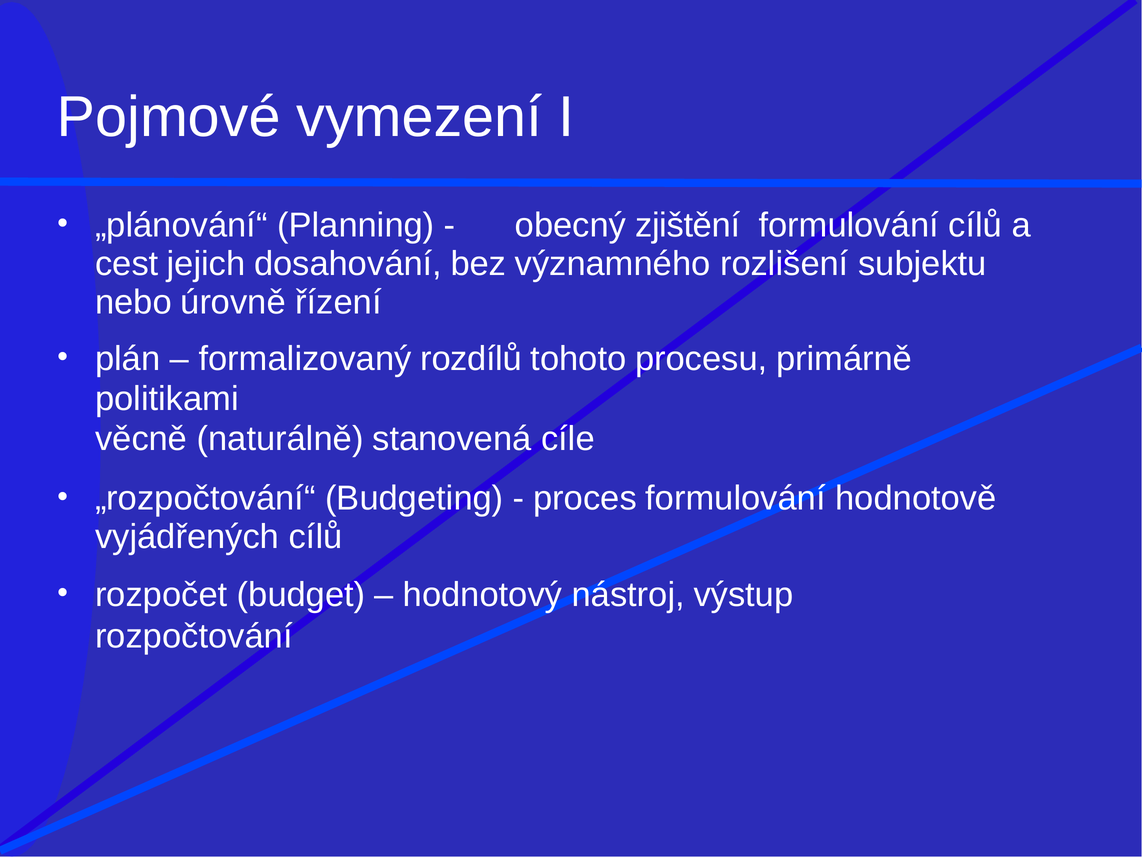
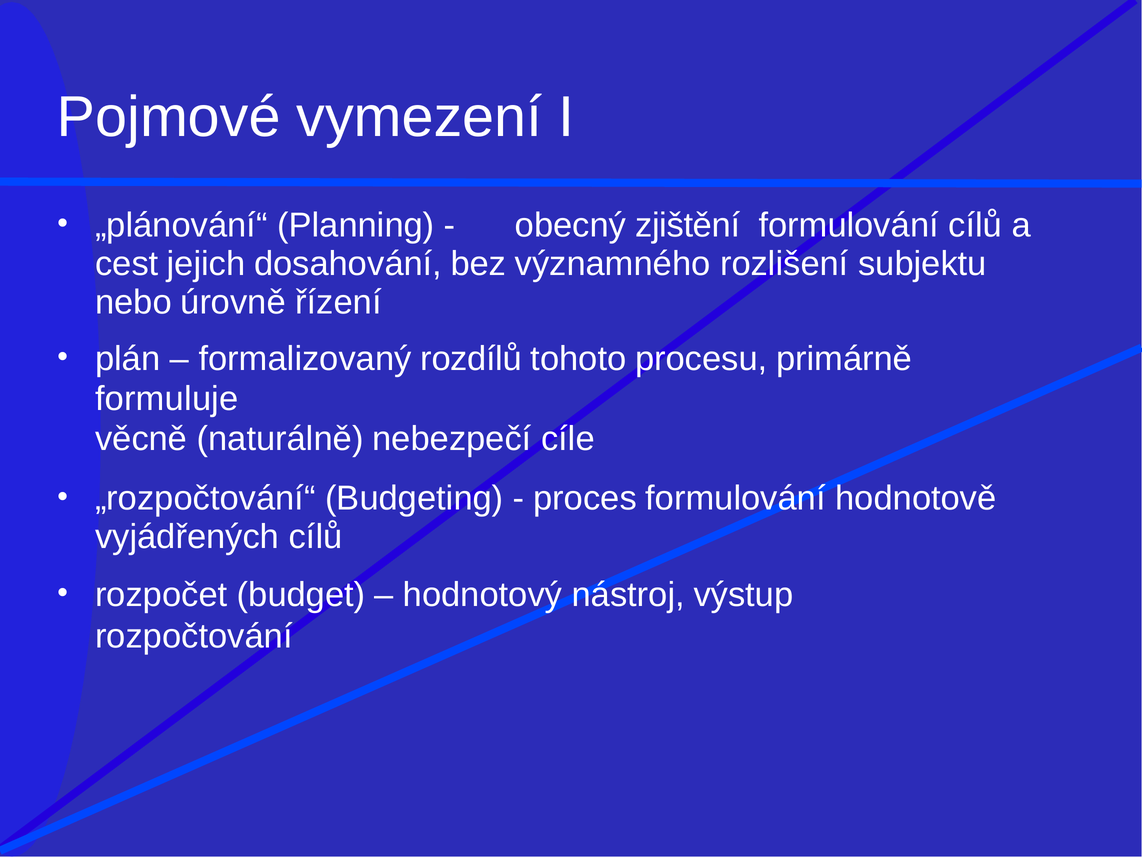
politikami: politikami -> formuluje (167, 399)
stanovená: stanovená -> nebezpečí (452, 439)
